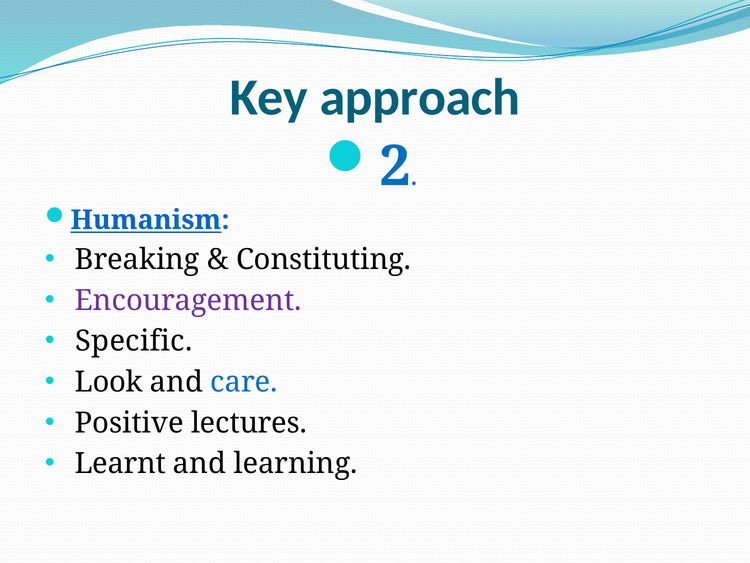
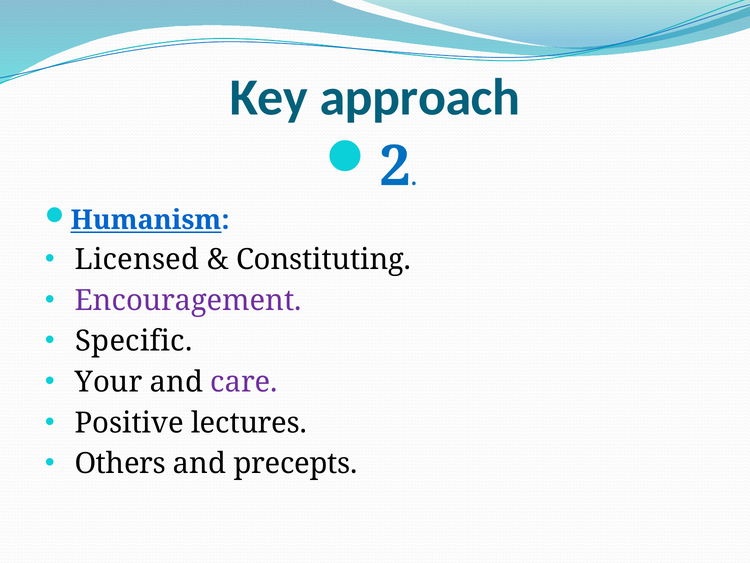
Breaking: Breaking -> Licensed (137, 259)
Look: Look -> Your (109, 382)
care colour: blue -> purple (244, 382)
Learnt: Learnt -> Others (120, 463)
learning: learning -> precepts (296, 463)
